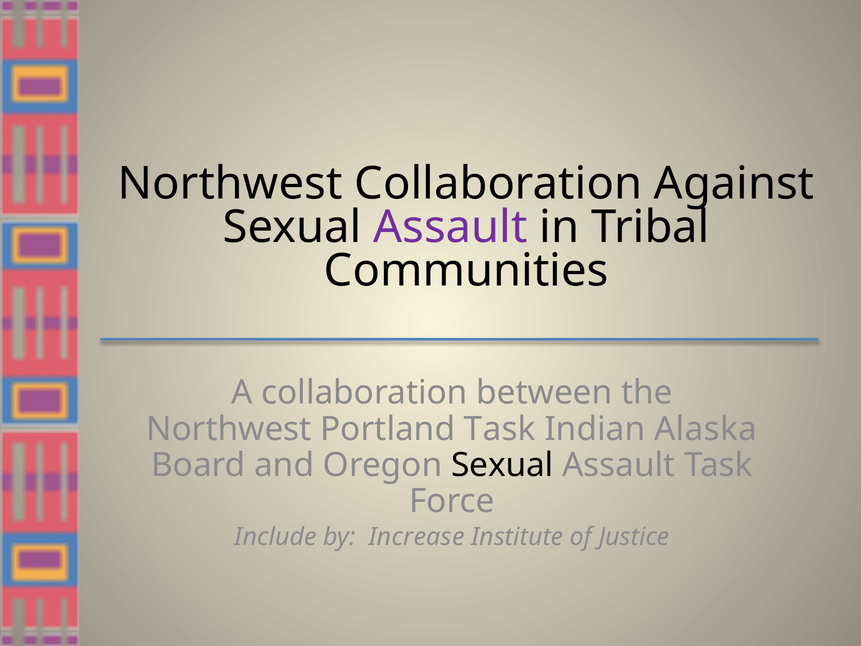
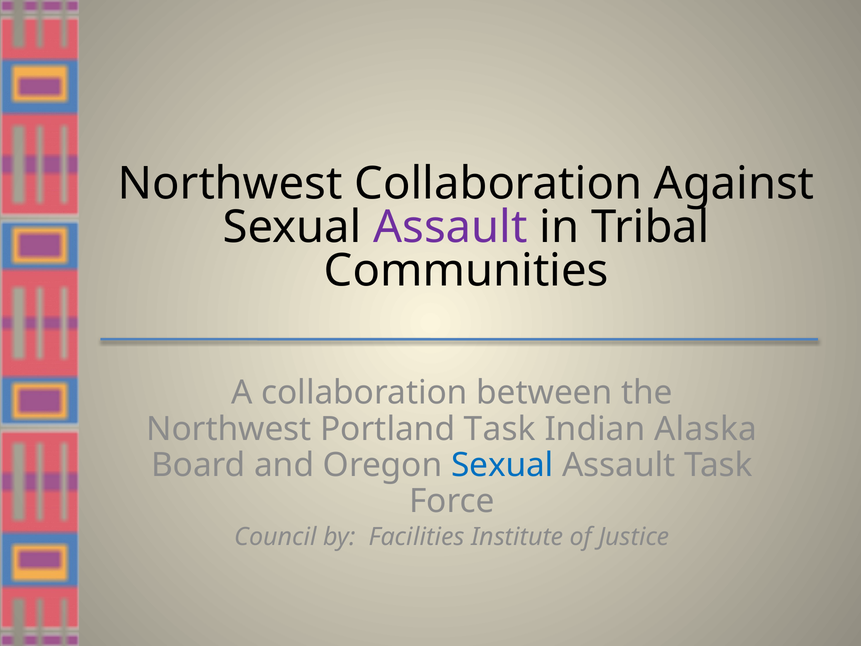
Sexual colour: black -> blue (502, 465)
Include: Include -> Council (276, 537)
Increase: Increase -> Facilities (417, 537)
